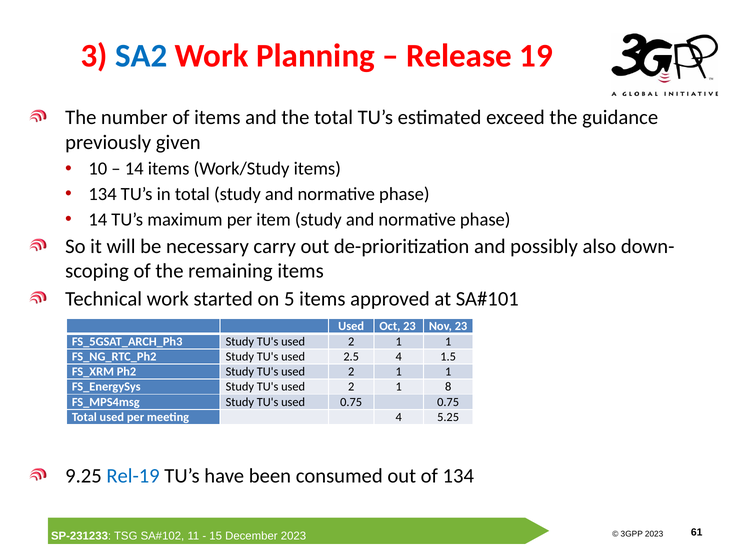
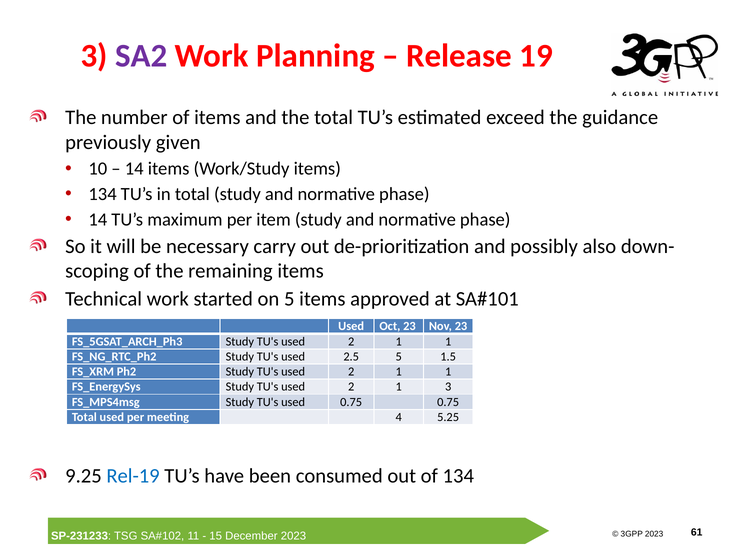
SA2 colour: blue -> purple (141, 56)
2.5 4: 4 -> 5 (399, 357)
1 8: 8 -> 3 (448, 387)
